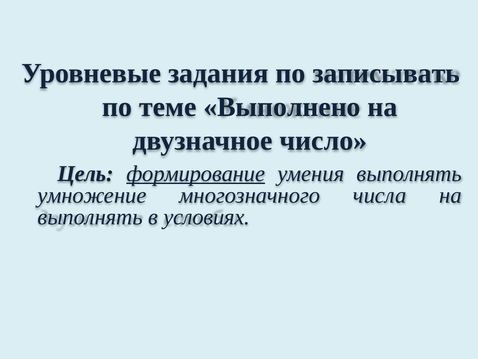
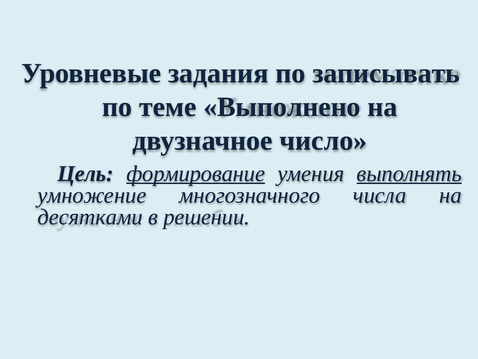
выполнять underline: none -> present (409, 173)
выполнять: выполнять -> десятками (90, 217)
условиях: условиях -> решении (207, 217)
